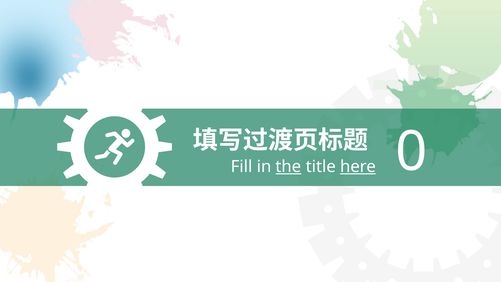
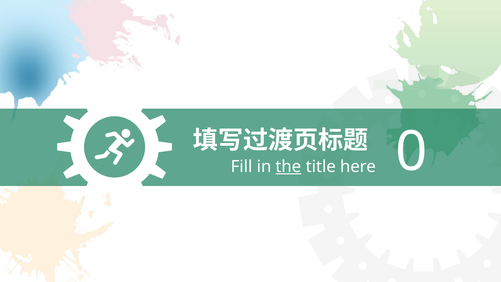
here underline: present -> none (358, 166)
